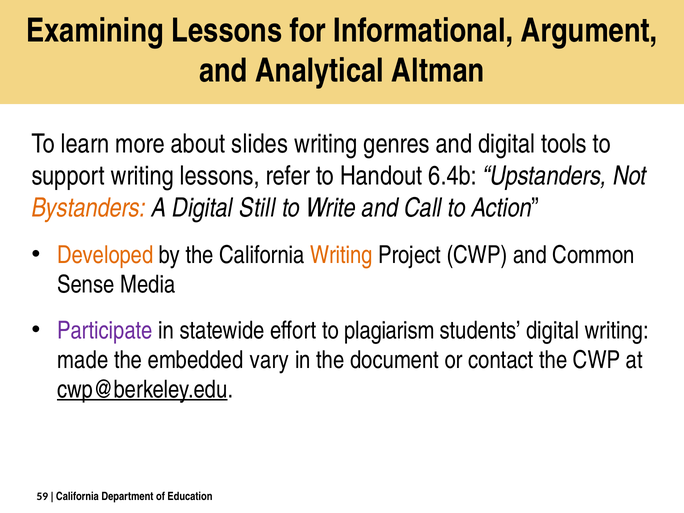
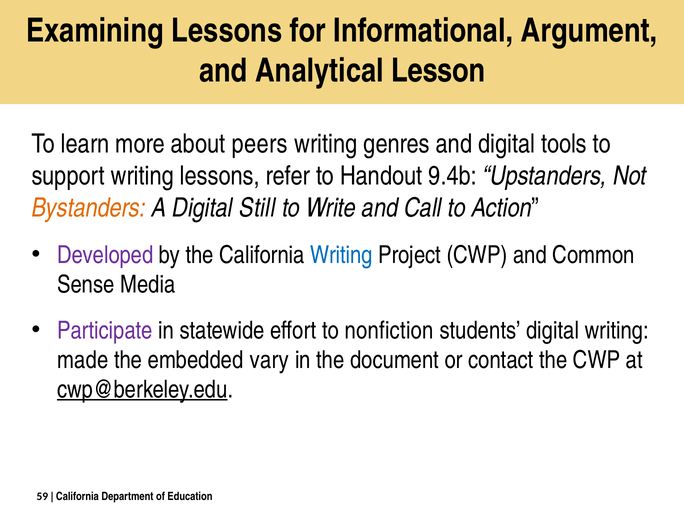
Altman: Altman -> Lesson (438, 71)
slides: slides -> peers (260, 144)
6.4b: 6.4b -> 9.4b (453, 176)
Developed colour: orange -> purple (105, 255)
Writing colour: orange -> blue (341, 255)
plagiarism: plagiarism -> nonfiction (389, 331)
